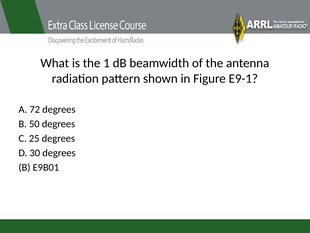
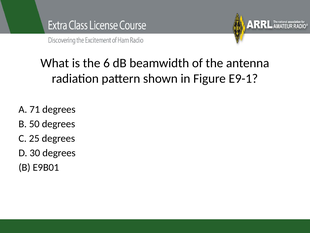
1: 1 -> 6 (107, 63)
72: 72 -> 71 (35, 109)
